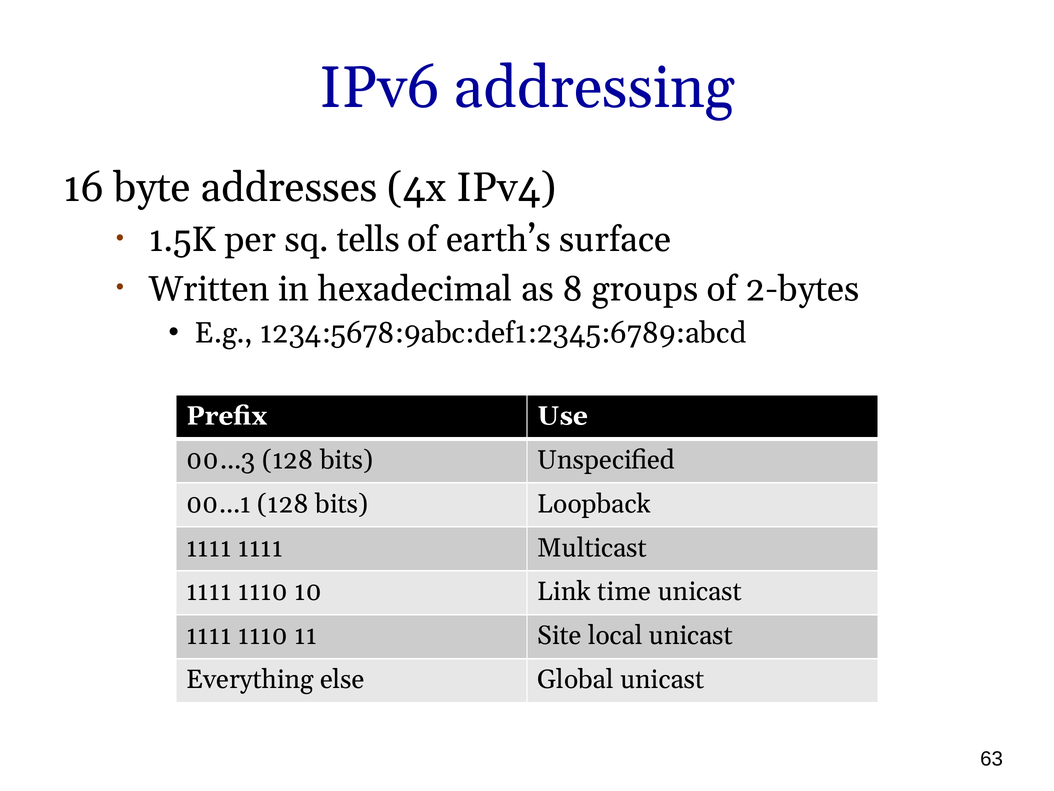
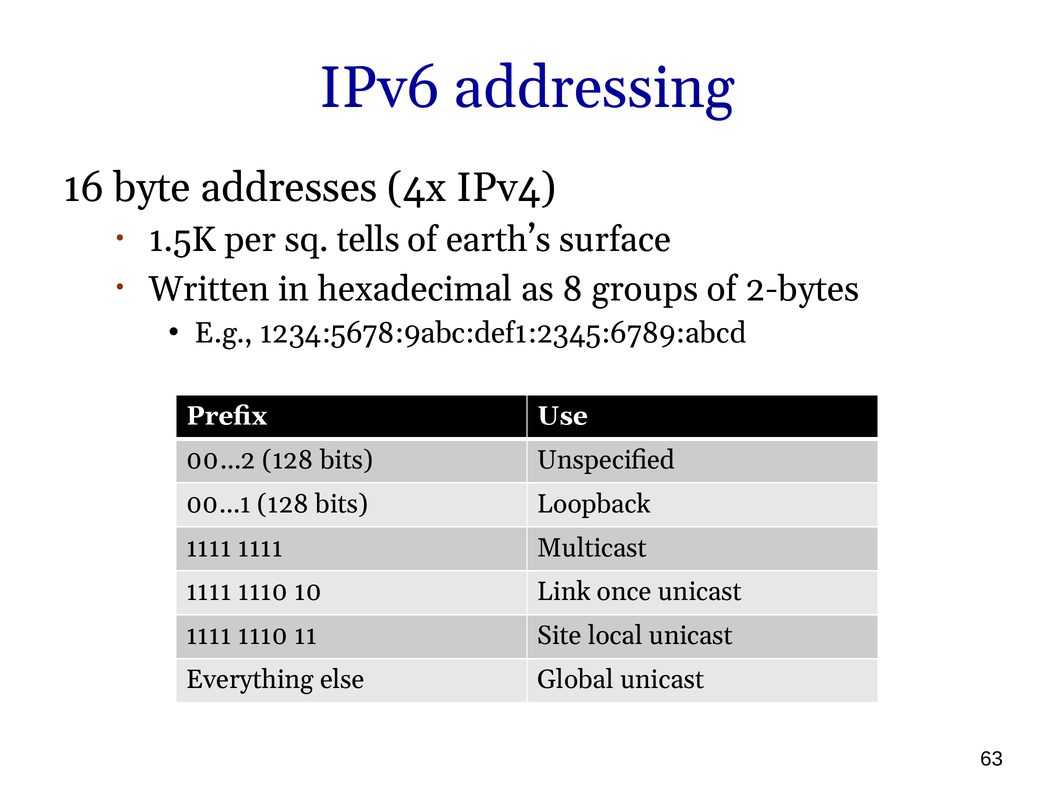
00…3: 00…3 -> 00…2 (221, 460)
time: time -> once (624, 591)
